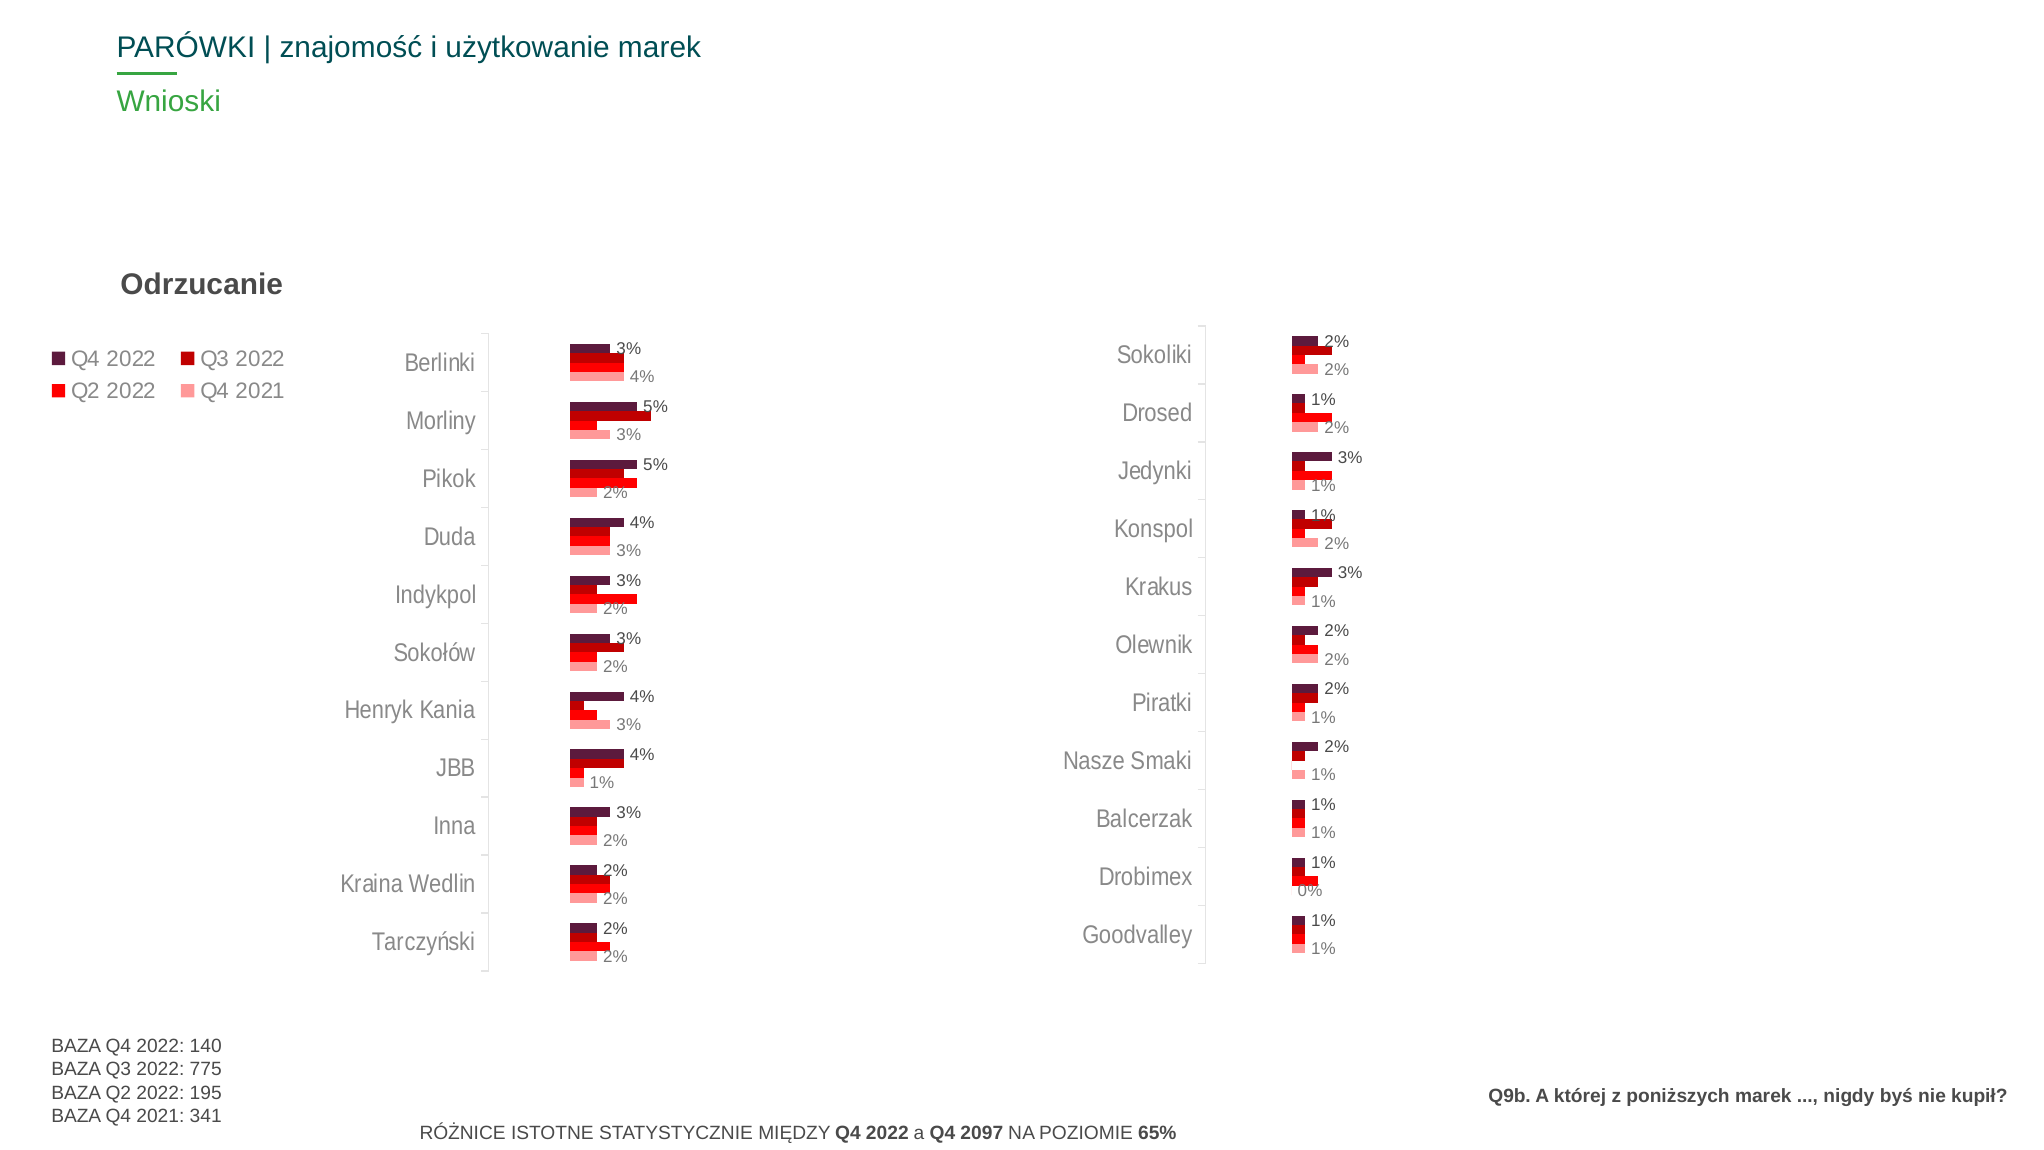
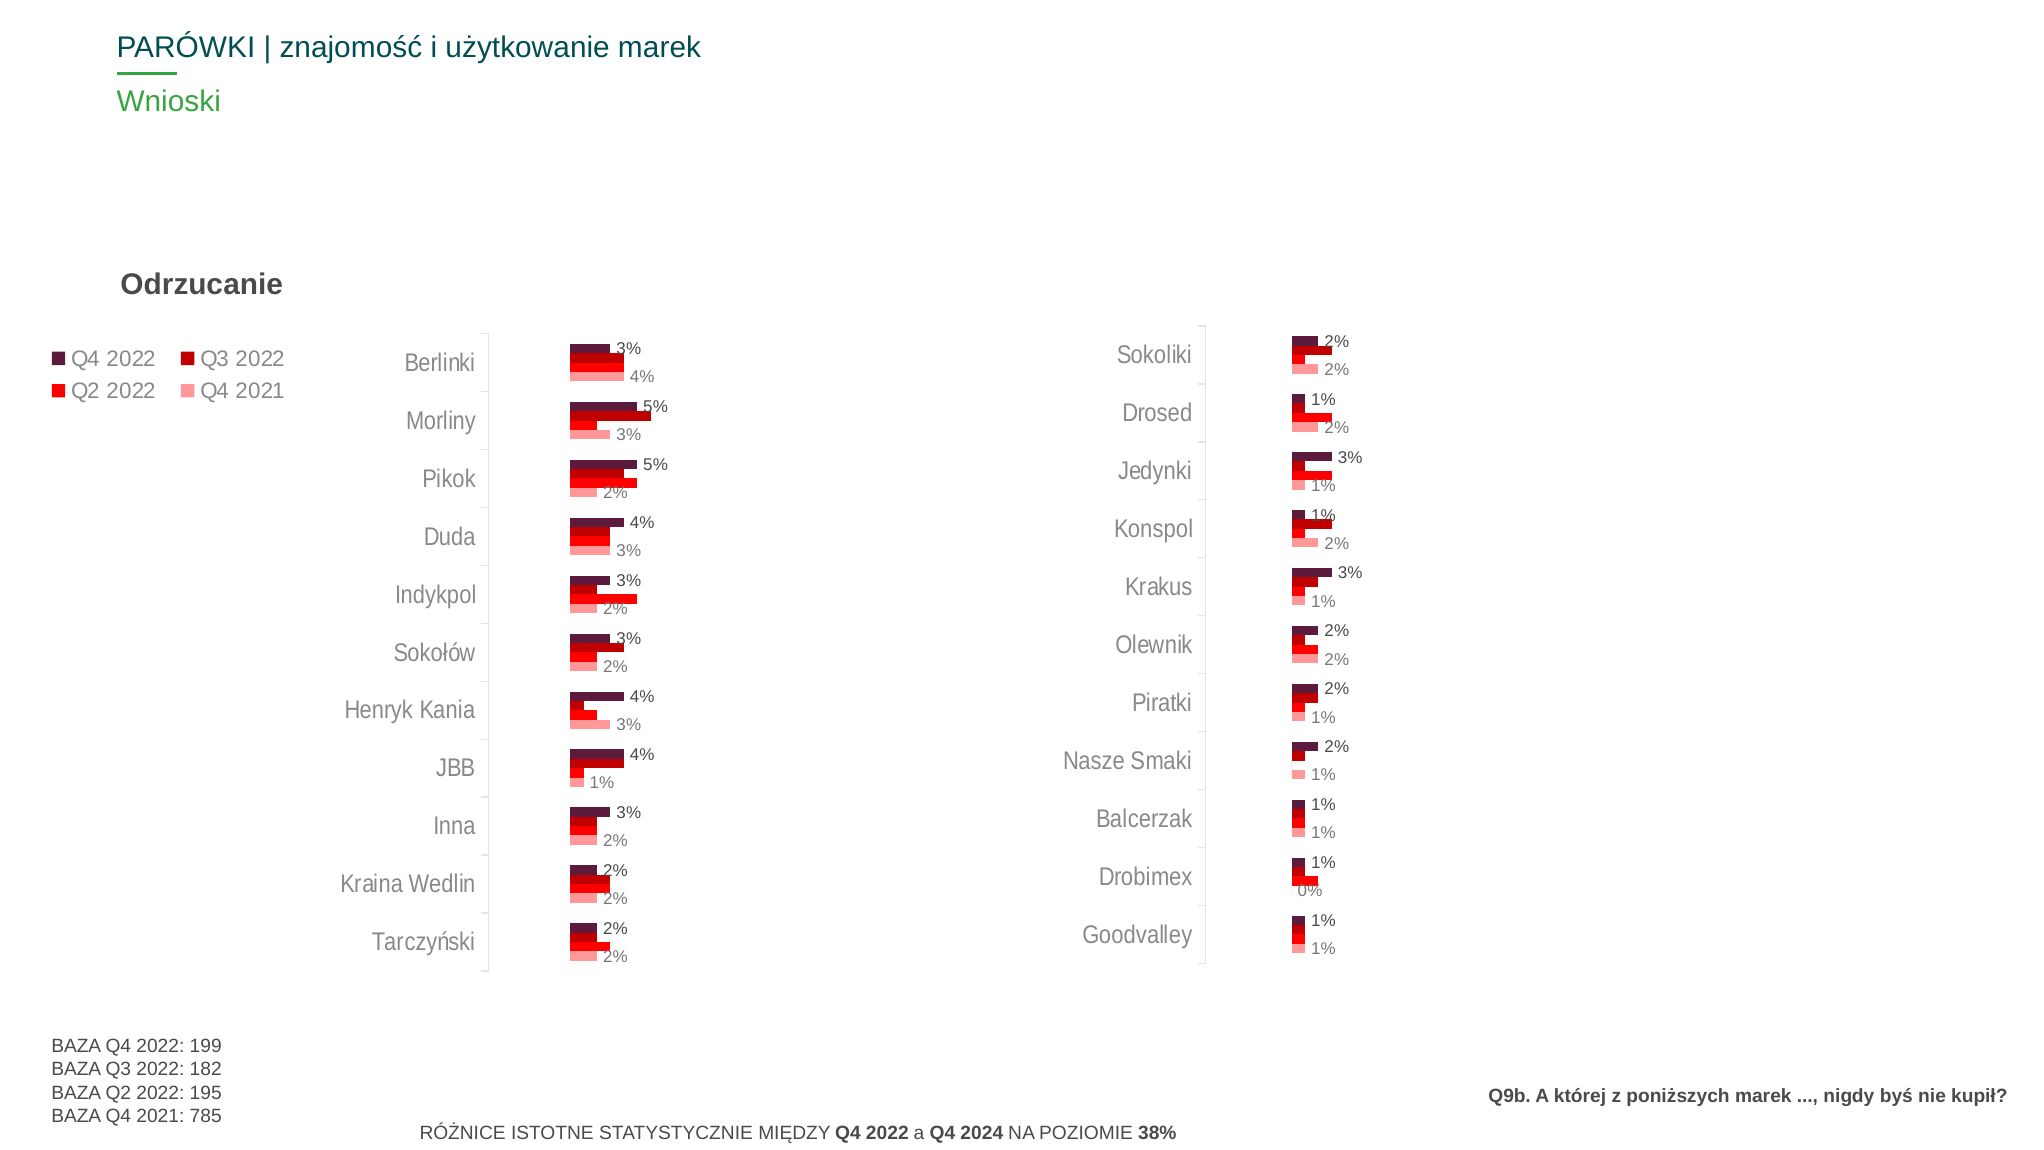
140: 140 -> 199 (206, 1046)
775: 775 -> 182 (206, 1069)
341: 341 -> 785 (206, 1116)
2097: 2097 -> 2024 (982, 1133)
65%: 65% -> 38% (1157, 1133)
